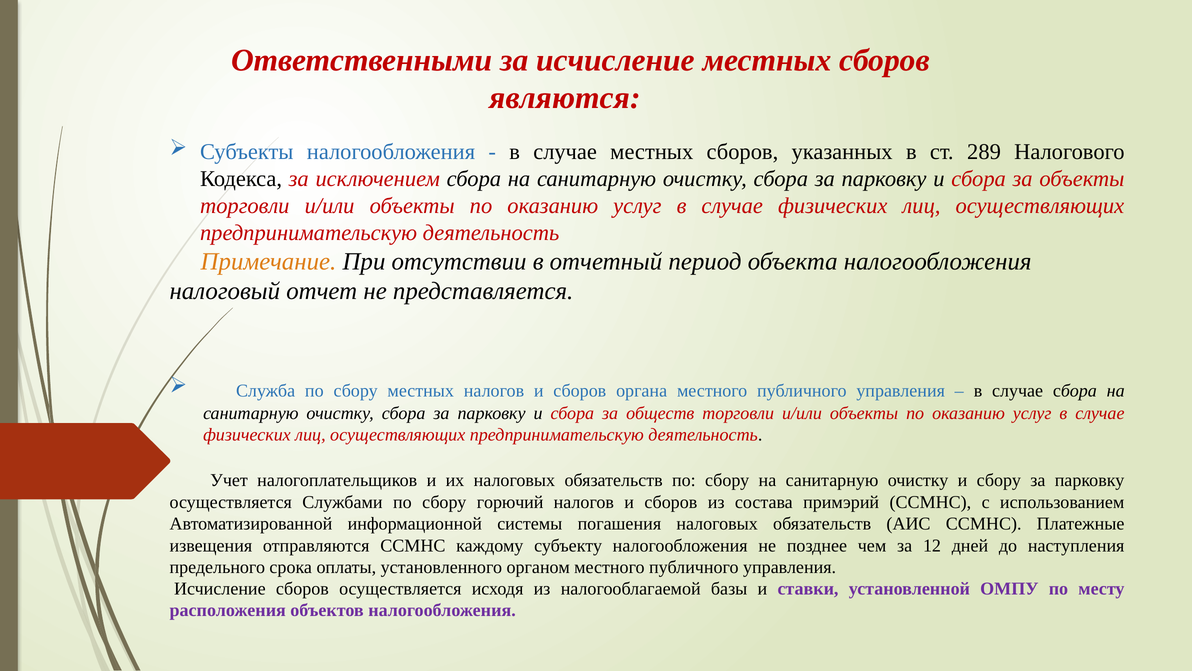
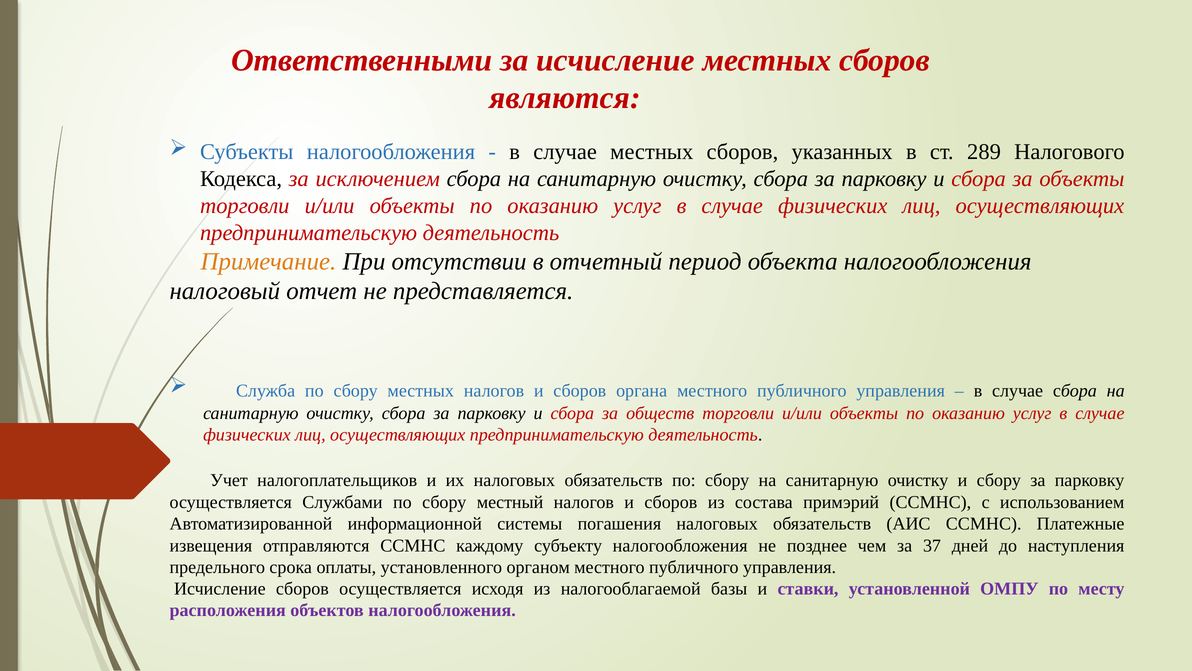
горючий: горючий -> местный (510, 502)
12: 12 -> 37 (932, 545)
